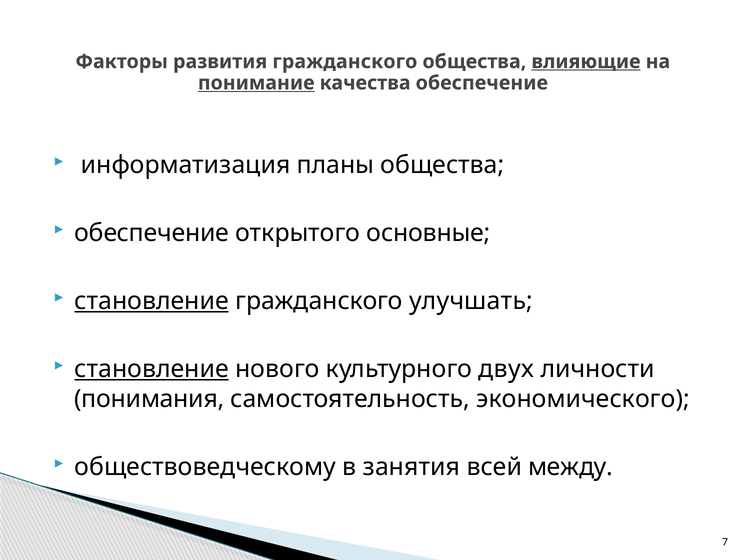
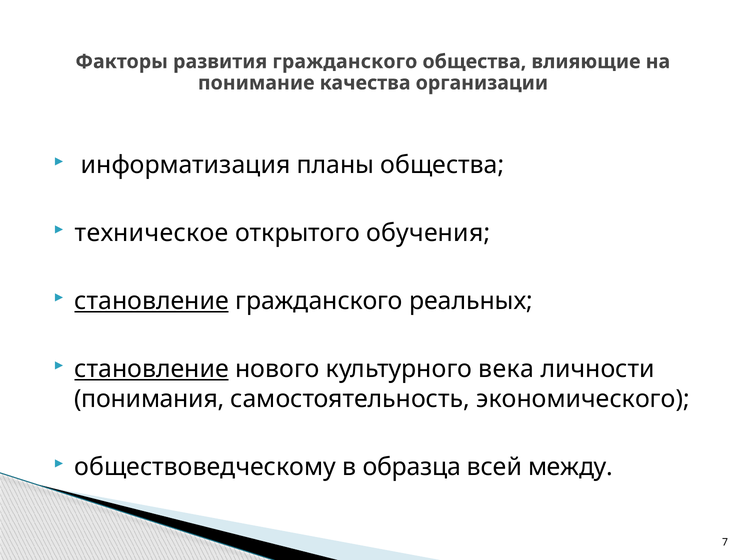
влияющие underline: present -> none (586, 62)
понимание underline: present -> none (256, 83)
качества обеспечение: обеспечение -> организации (482, 83)
обеспечение: обеспечение -> техническое (151, 233)
основные: основные -> обучения (428, 233)
улучшать: улучшать -> реальных (471, 301)
двух: двух -> века (506, 369)
занятия: занятия -> образца (412, 467)
